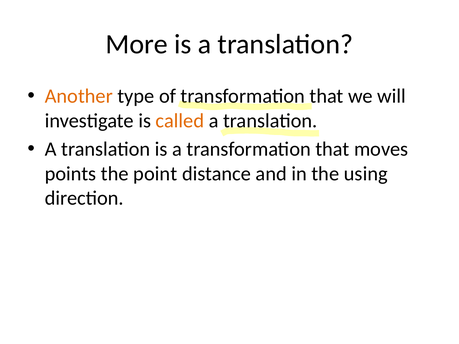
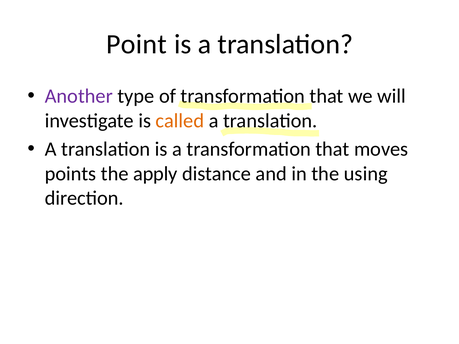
More: More -> Point (137, 44)
Another colour: orange -> purple (79, 96)
point: point -> apply (155, 174)
